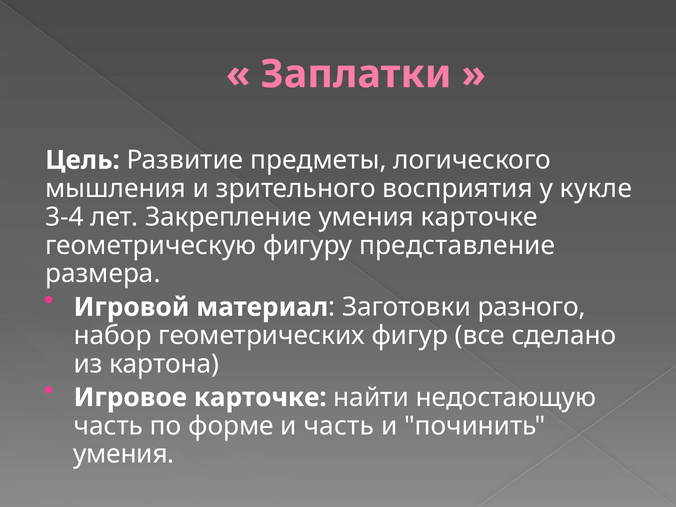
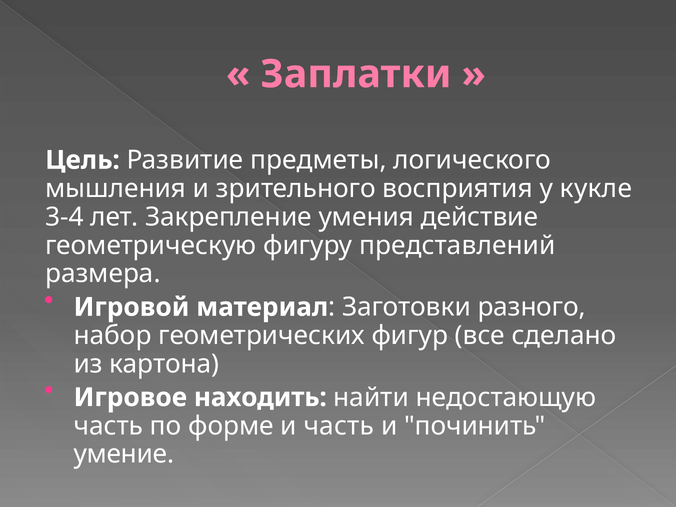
умения карточке: карточке -> действие (479, 217)
представление: представление -> представлений (457, 245)
Игровое карточке: карточке -> находить (260, 397)
умения: умения -> умение (124, 454)
